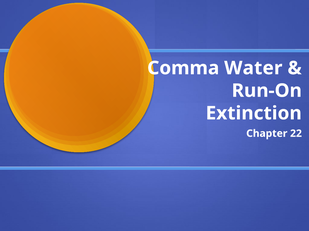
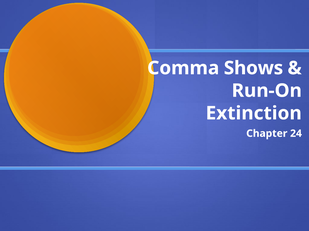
Water: Water -> Shows (253, 68)
22: 22 -> 24 (296, 134)
